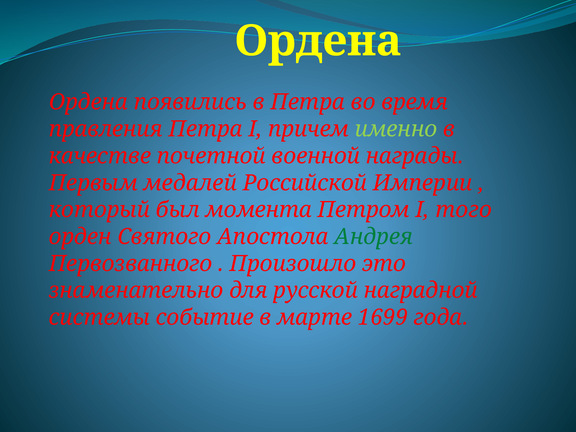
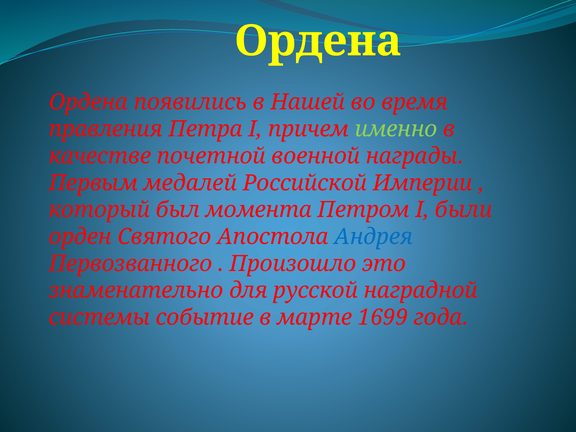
в Петра: Петра -> Нашей (308, 102)
того: того -> были (464, 210)
Андрея colour: green -> blue (374, 237)
